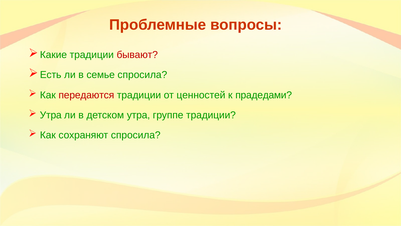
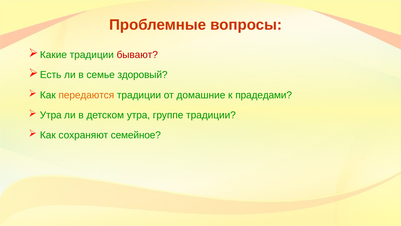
семье спросила: спросила -> здоровый (142, 75)
передаются colour: red -> orange (86, 95)
ценностей: ценностей -> домашние (201, 95)
сохраняют спросила: спросила -> семейное (136, 135)
